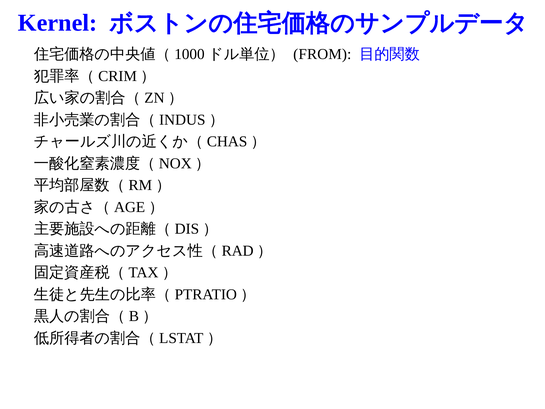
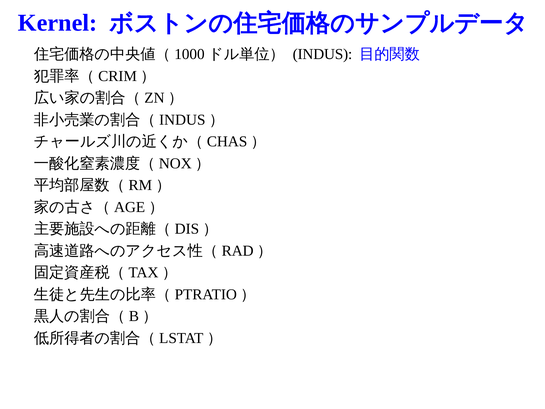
FROM: FROM -> INDUS (322, 54)
